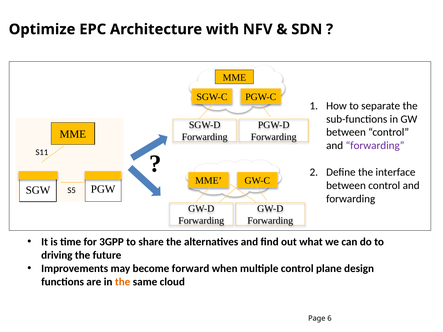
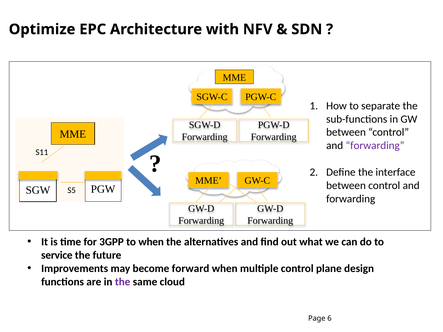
to share: share -> when (151, 242)
driving: driving -> service (57, 255)
the colour: orange -> purple (123, 282)
